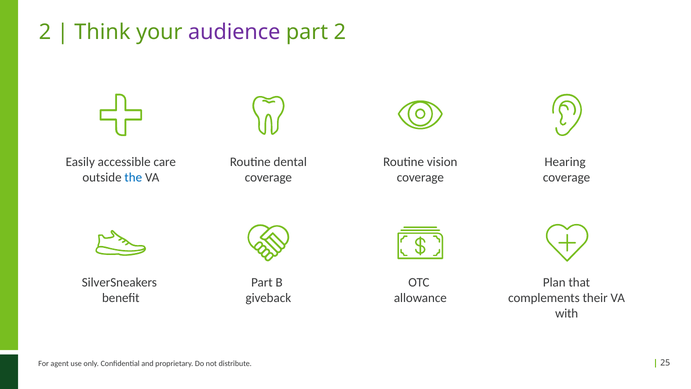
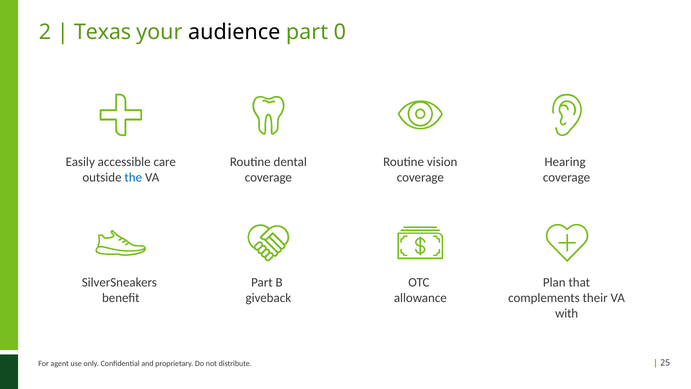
Think: Think -> Texas (103, 32)
audience colour: purple -> black (234, 32)
part 2: 2 -> 0 (340, 32)
